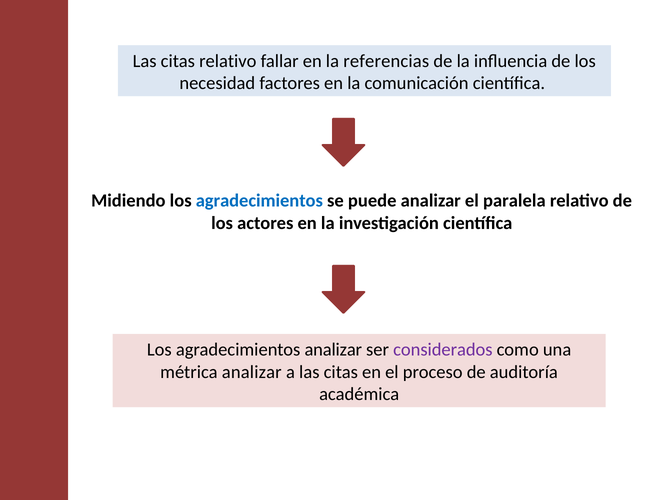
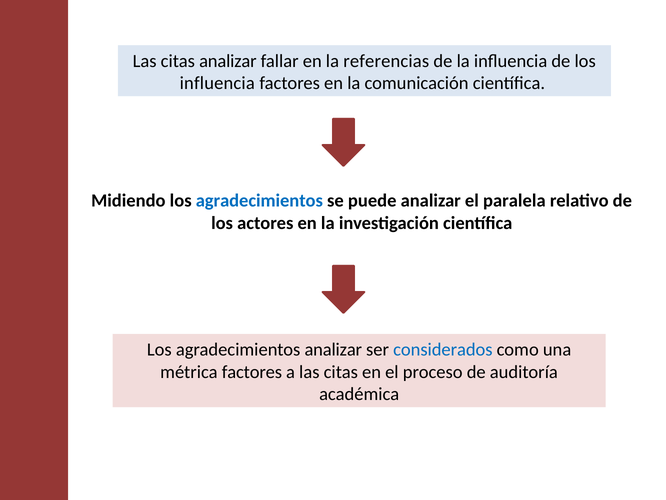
citas relativo: relativo -> analizar (228, 61)
necesidad: necesidad -> influencia (217, 83)
considerados colour: purple -> blue (443, 349)
métrica analizar: analizar -> factores (252, 372)
